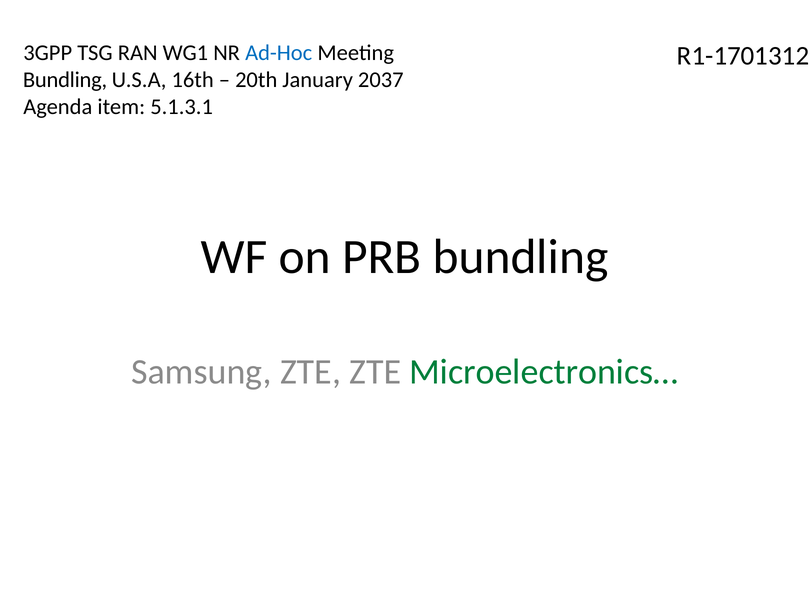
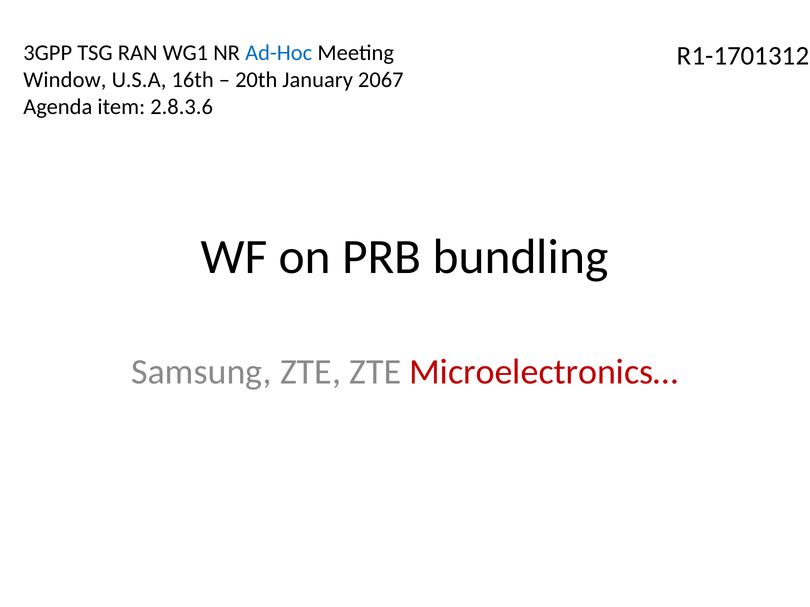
Bundling: Bundling -> Window (65, 80)
2037: 2037 -> 2067 (381, 80)
5.1.3.1: 5.1.3.1 -> 2.8.3.6 (182, 107)
Microelectronics… colour: green -> red (544, 372)
